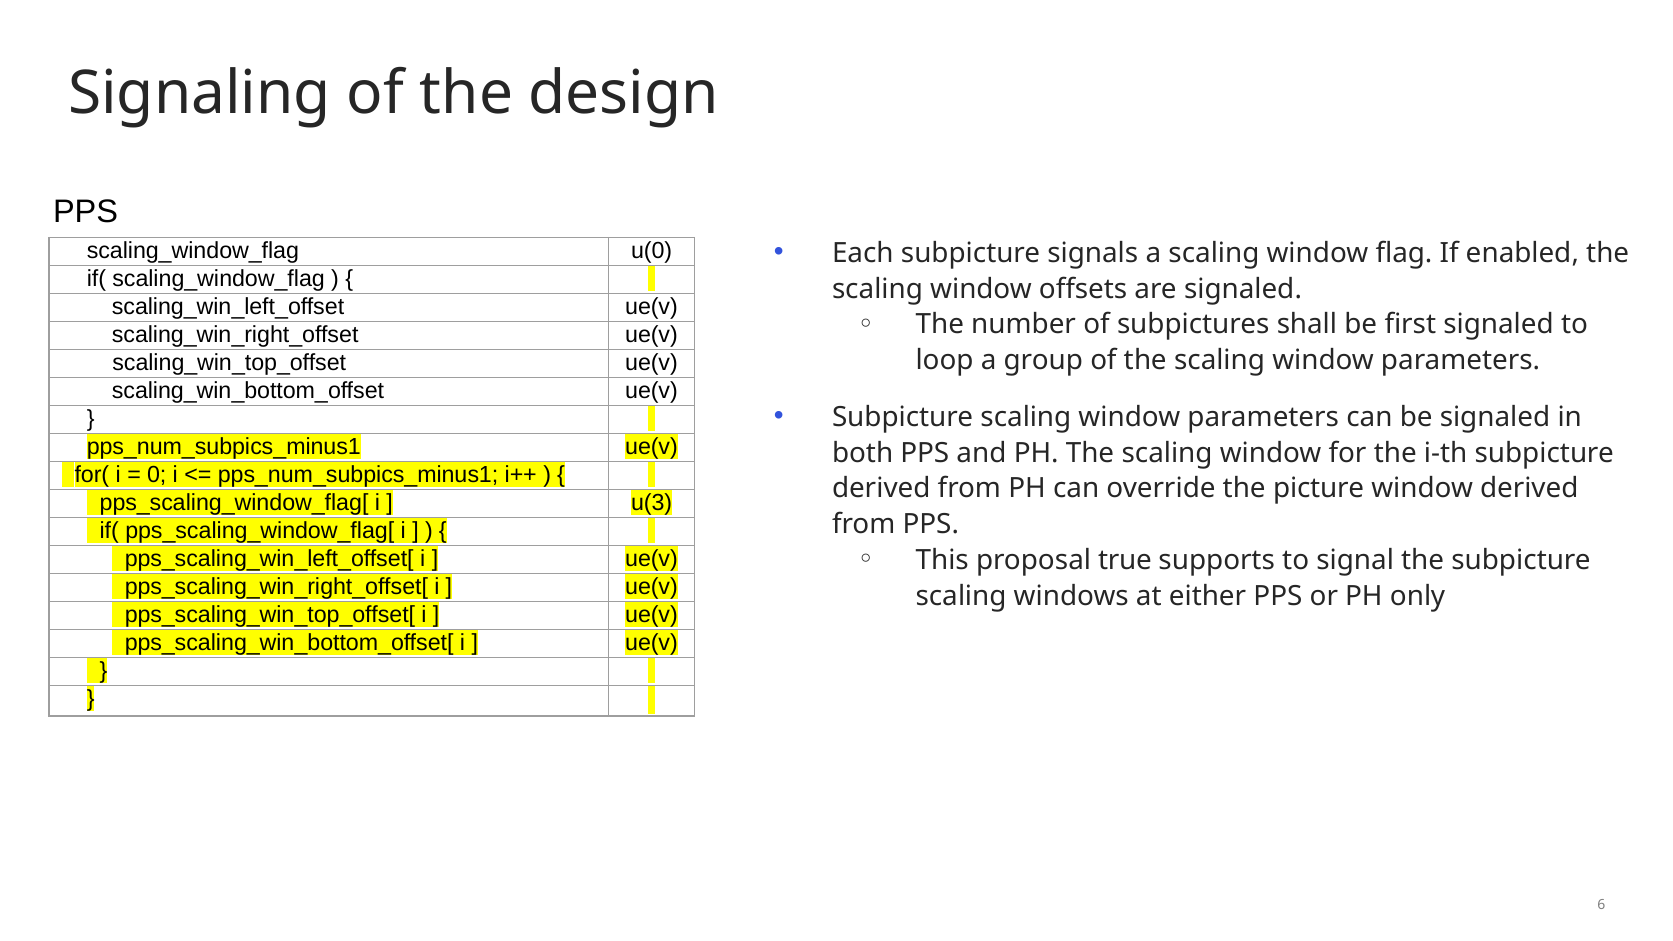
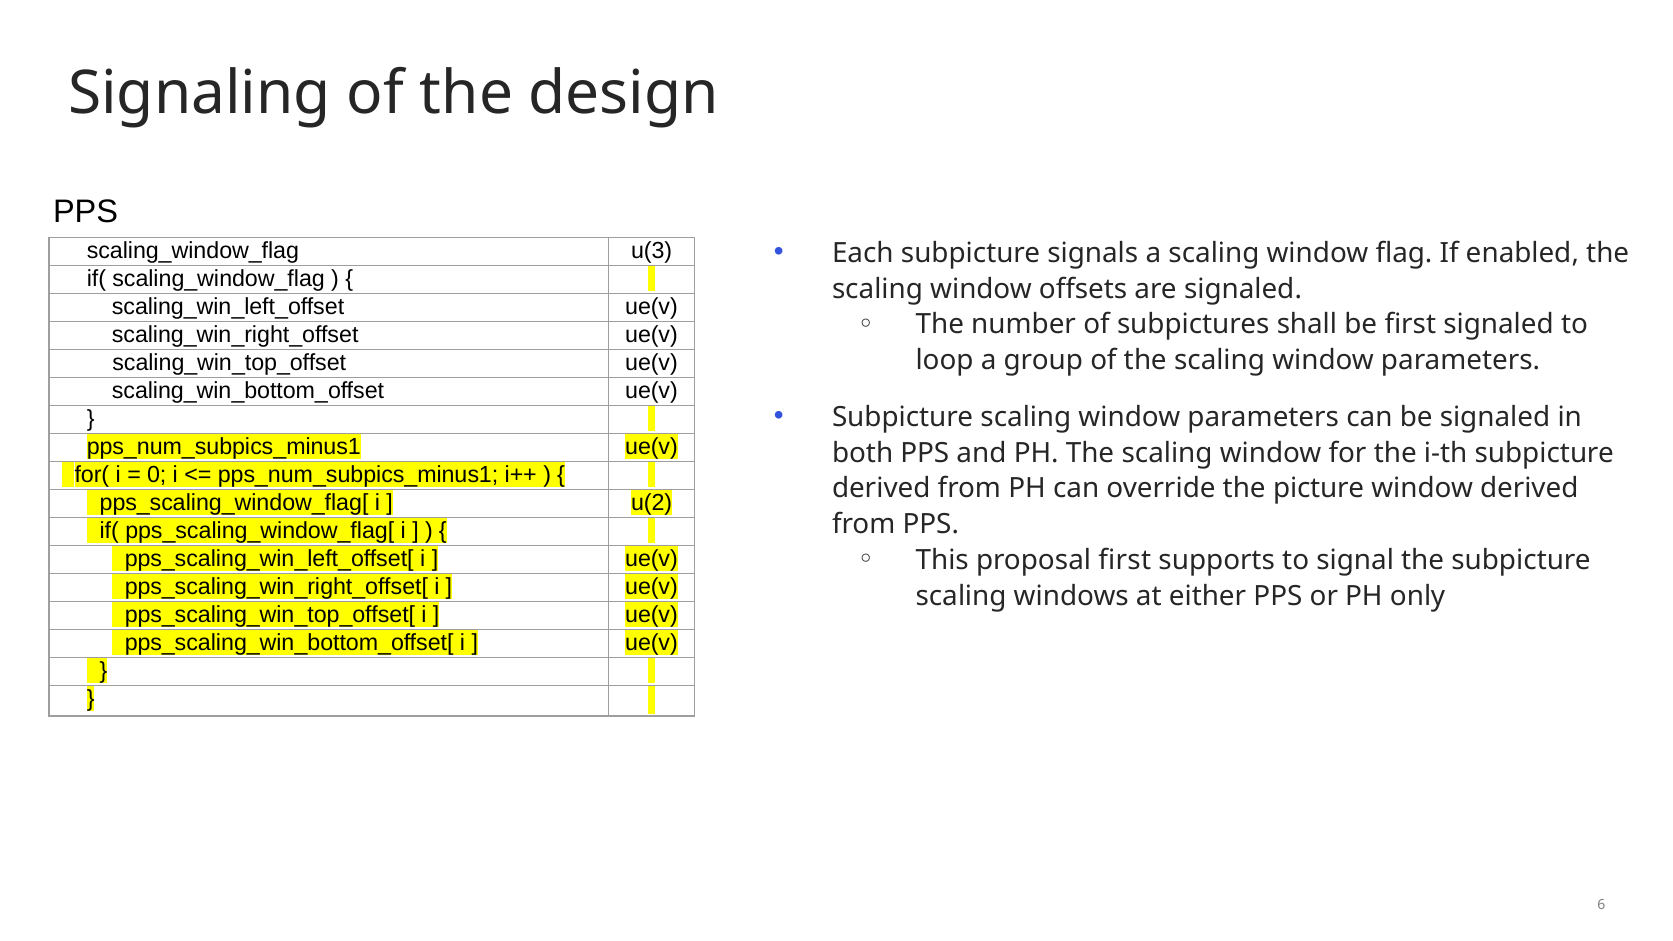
u(0: u(0 -> u(3 (652, 251)
u(3: u(3 -> u(2 (652, 503)
proposal true: true -> first (1125, 560)
